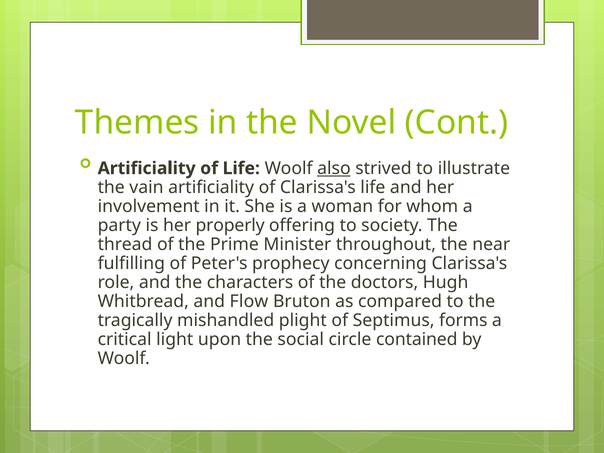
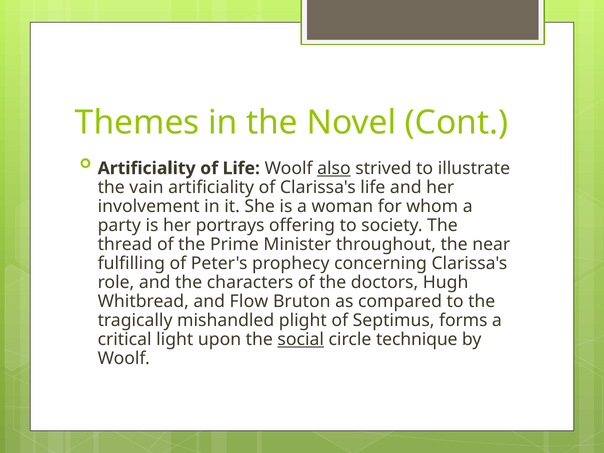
properly: properly -> portrays (230, 225)
social underline: none -> present (301, 340)
contained: contained -> technique (417, 340)
